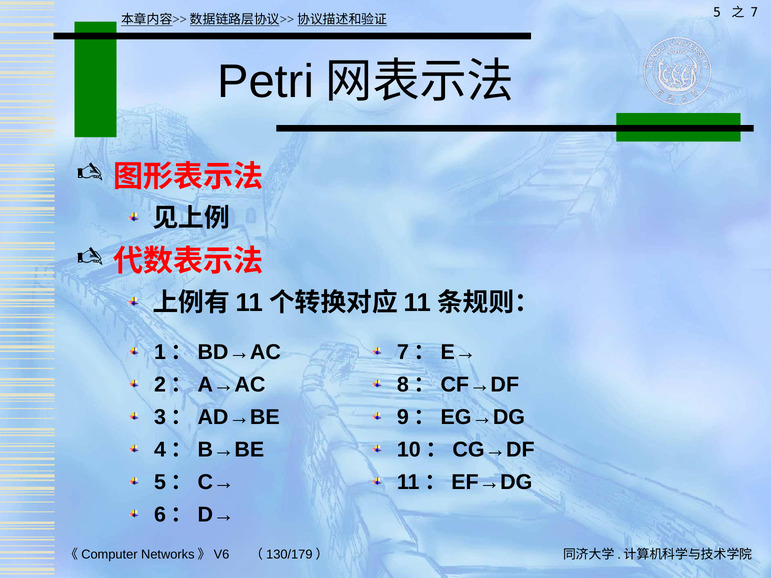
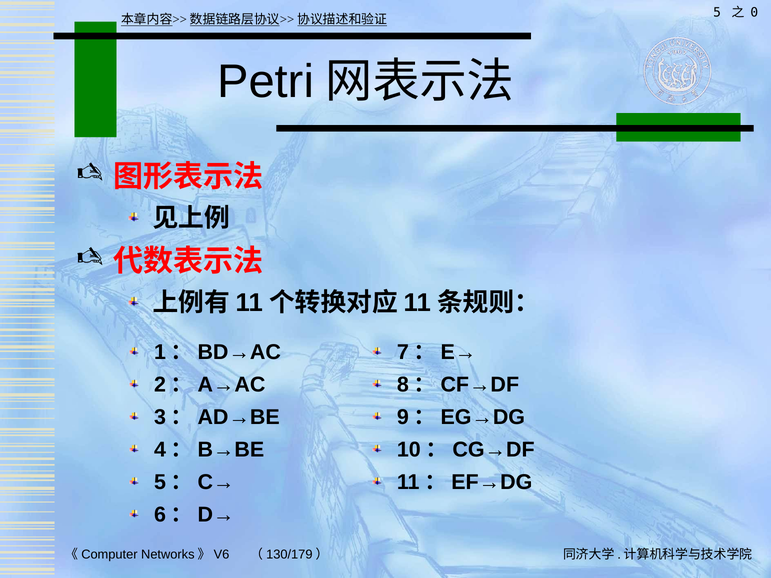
7: 7 -> 0 (754, 13)
